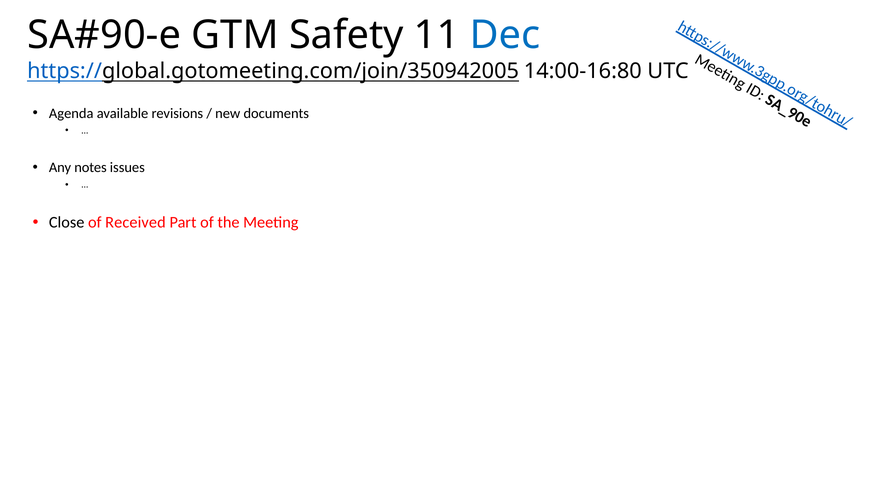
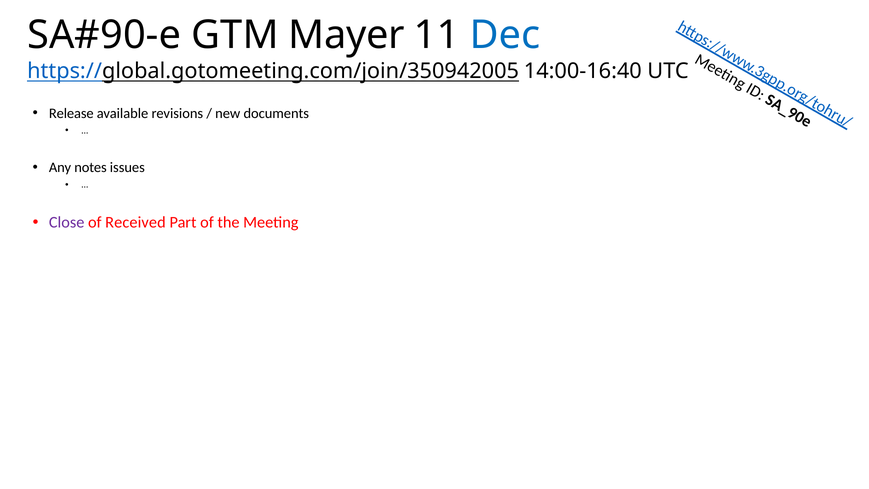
Safety: Safety -> Mayer (347, 35)
14:00-16:80: 14:00-16:80 -> 14:00-16:40 (583, 71)
Agenda: Agenda -> Release (71, 113)
Close colour: black -> purple (67, 222)
